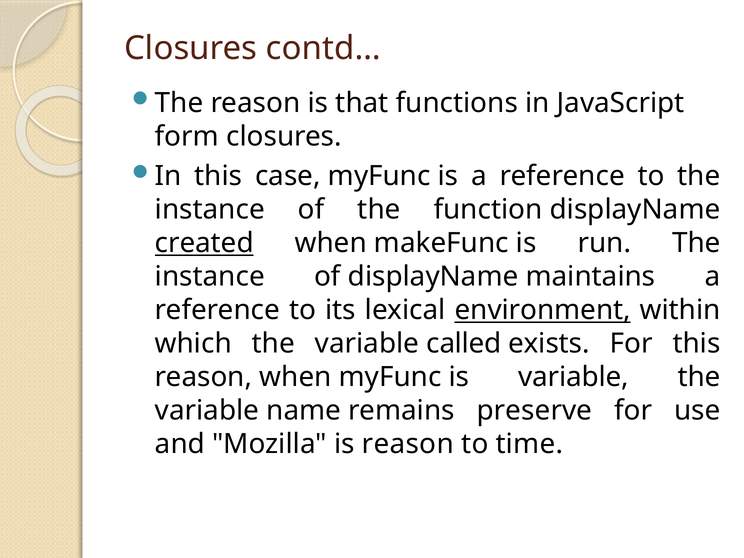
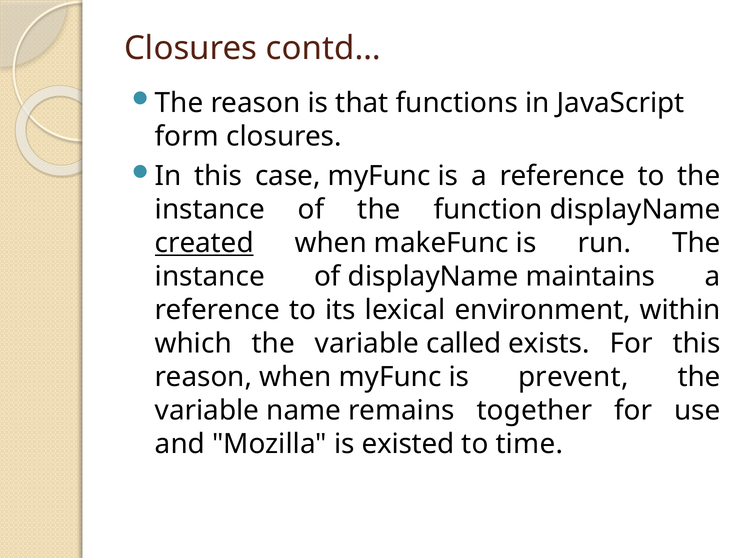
environment underline: present -> none (543, 310)
is variable: variable -> prevent (573, 377)
preserve: preserve -> together (534, 411)
is reason: reason -> existed (408, 444)
